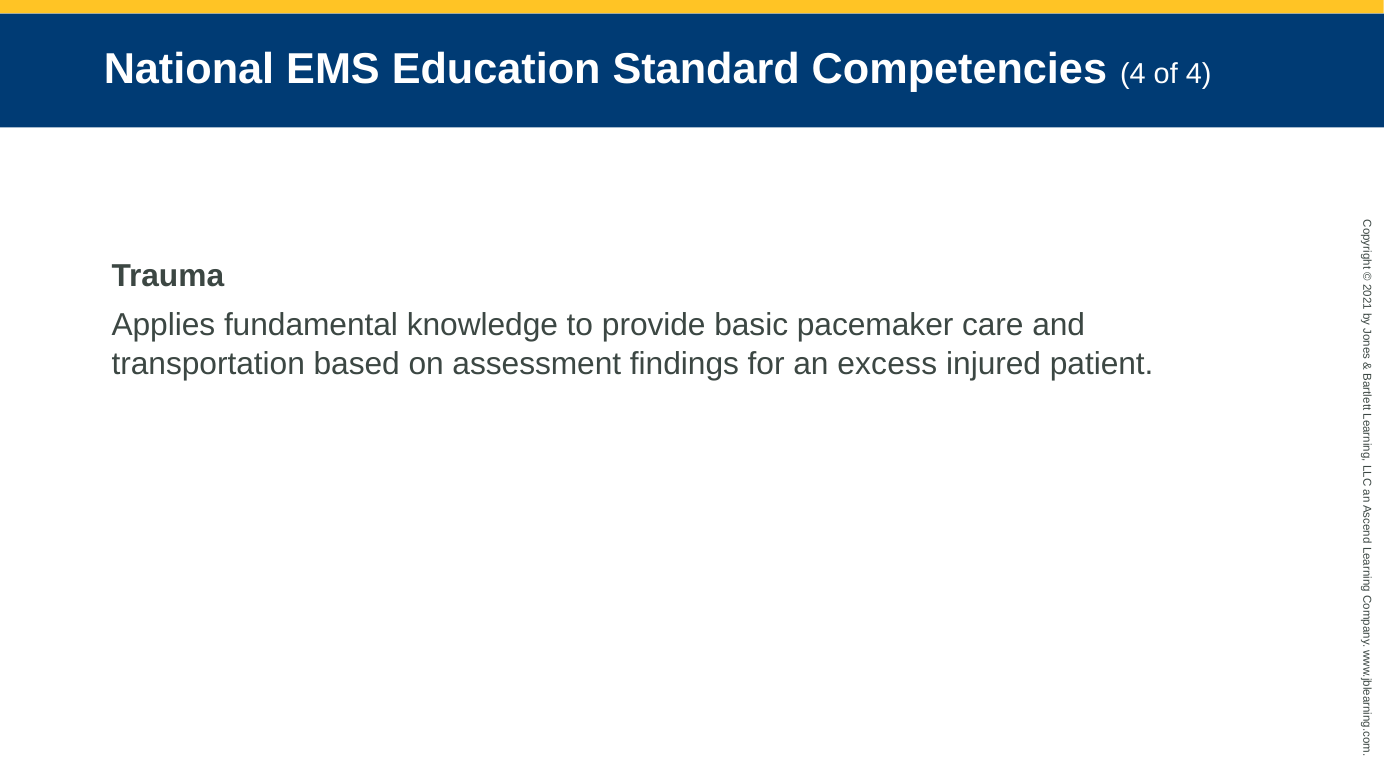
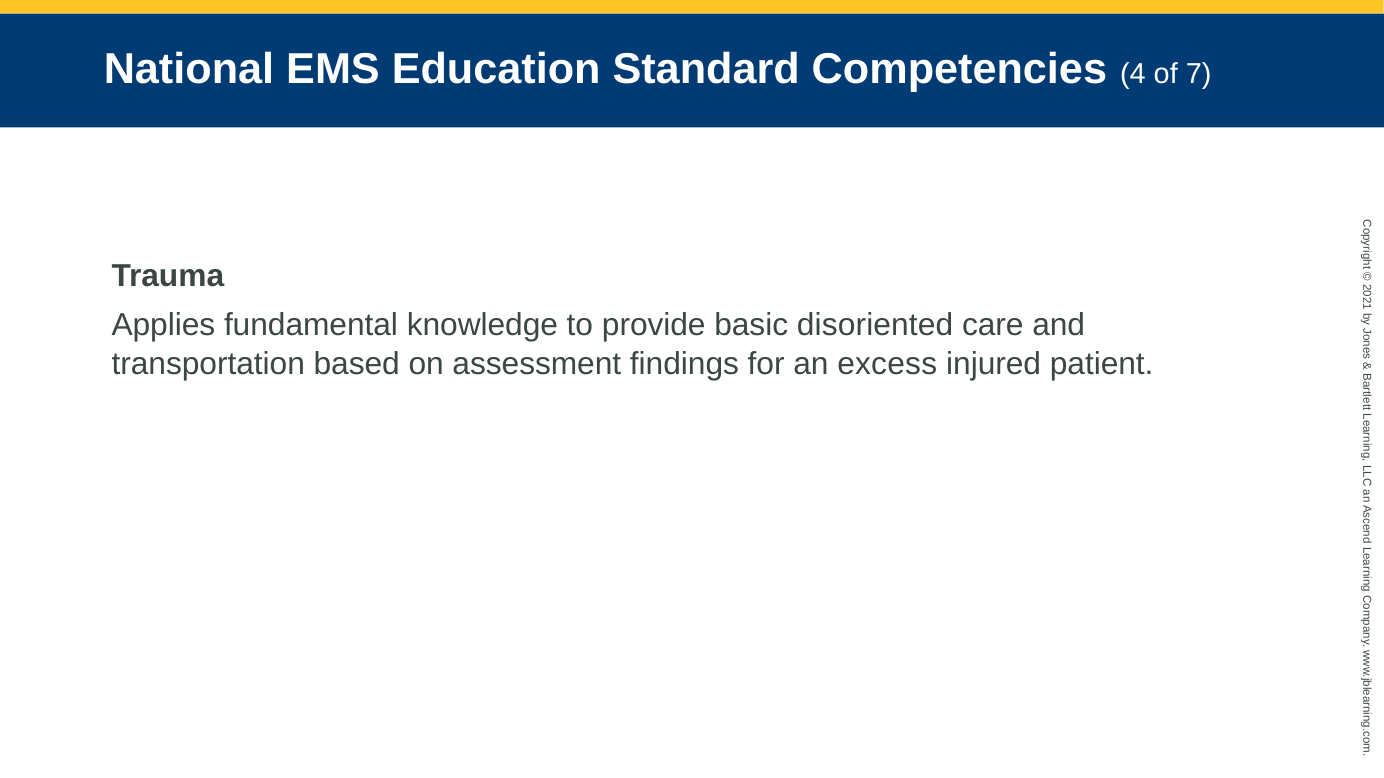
of 4: 4 -> 7 (1199, 74)
pacemaker: pacemaker -> disoriented (875, 326)
